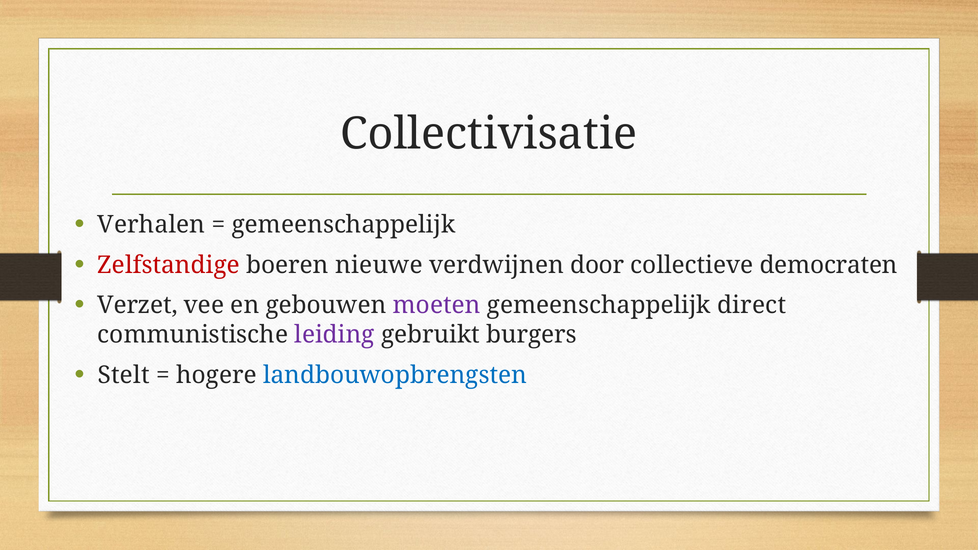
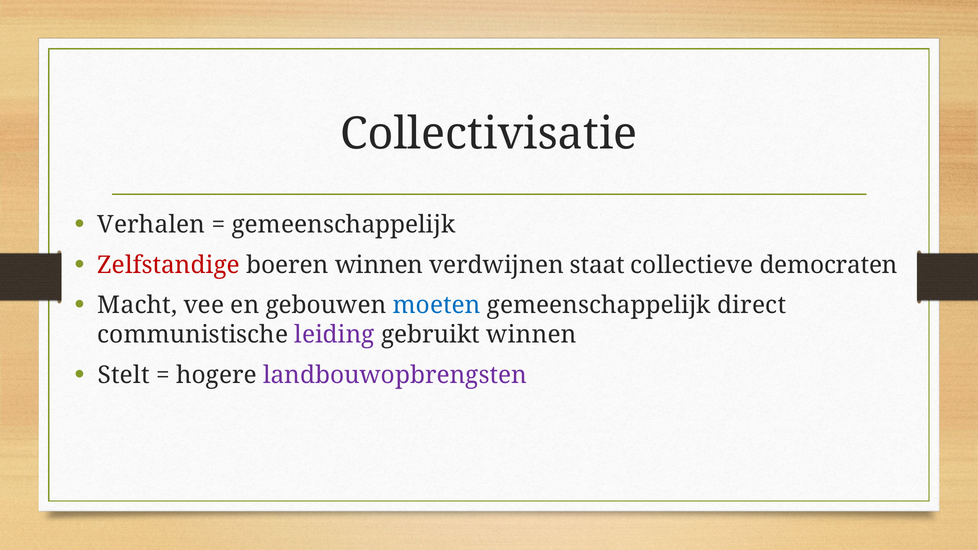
boeren nieuwe: nieuwe -> winnen (379, 265)
door: door -> staat (597, 265)
Verzet: Verzet -> Macht (137, 305)
moeten colour: purple -> blue (437, 305)
gebruikt burgers: burgers -> winnen (532, 335)
landbouwopbrengsten colour: blue -> purple (395, 375)
